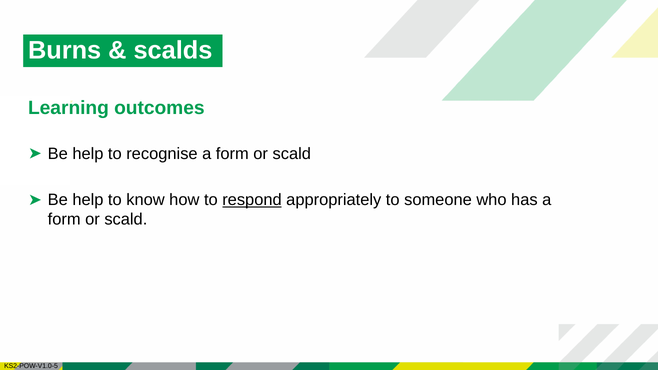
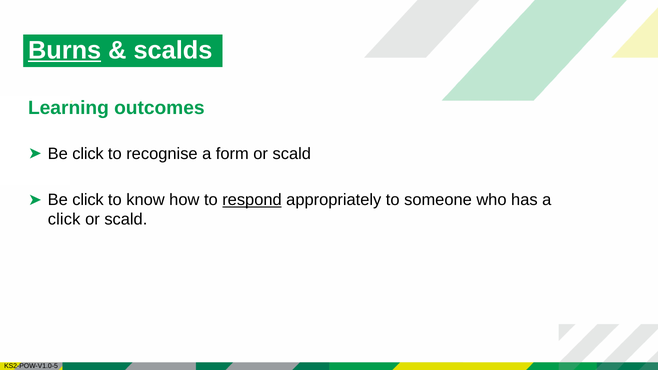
Burns underline: none -> present (65, 51)
help: help -> click (88, 154)
help: help -> click (88, 200)
form: form -> click (64, 220)
